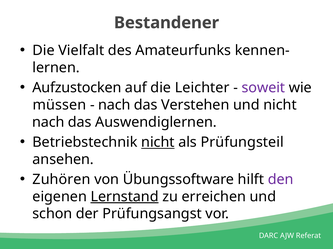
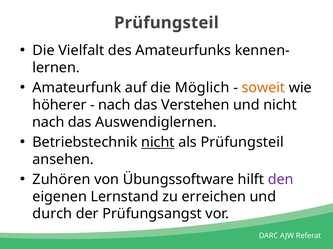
Bestandener: Bestandener -> Prüfungsteil (166, 23)
Aufzustocken: Aufzustocken -> Amateurfunk (77, 88)
Leichter: Leichter -> Möglich (202, 88)
soweit colour: purple -> orange (263, 88)
müssen: müssen -> höherer (59, 105)
Lernstand underline: present -> none (125, 197)
schon: schon -> durch (52, 214)
